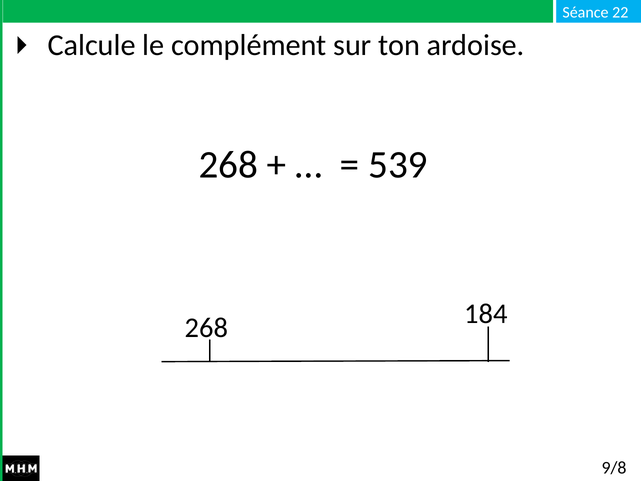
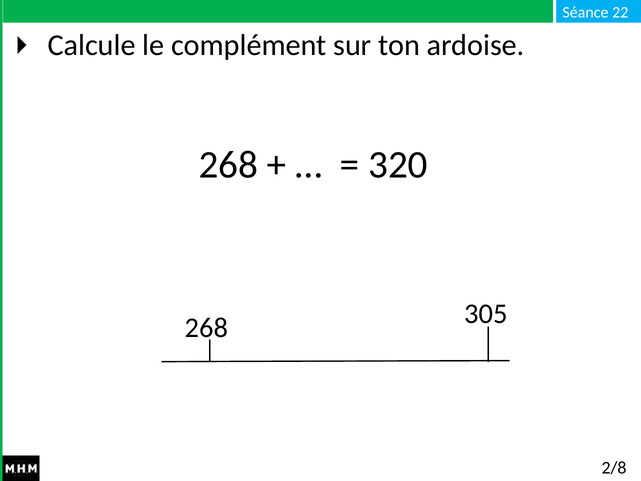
539: 539 -> 320 (398, 165)
184: 184 -> 305 (486, 314)
9/8: 9/8 -> 2/8 (614, 468)
